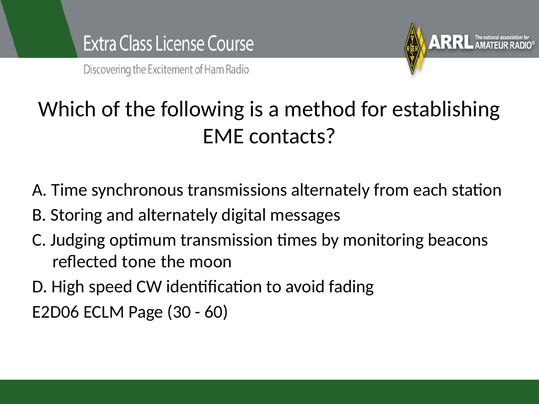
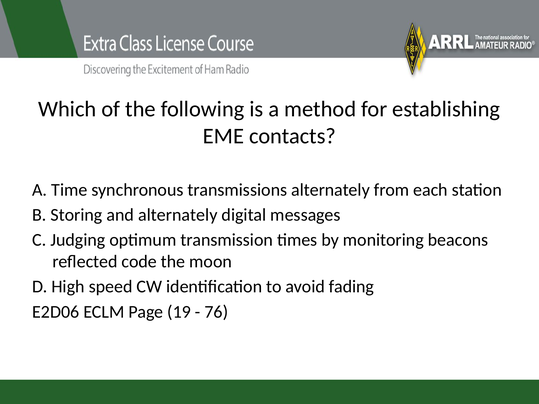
tone: tone -> code (139, 262)
30: 30 -> 19 (179, 312)
60: 60 -> 76 (216, 312)
